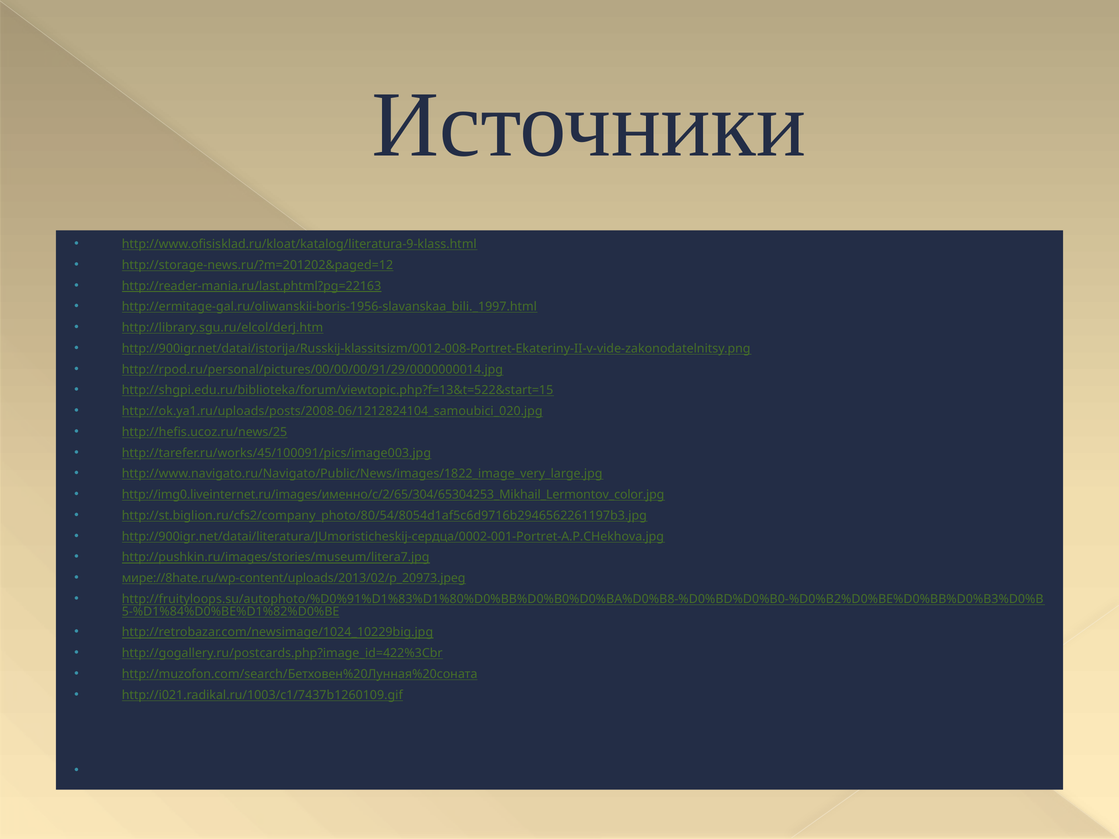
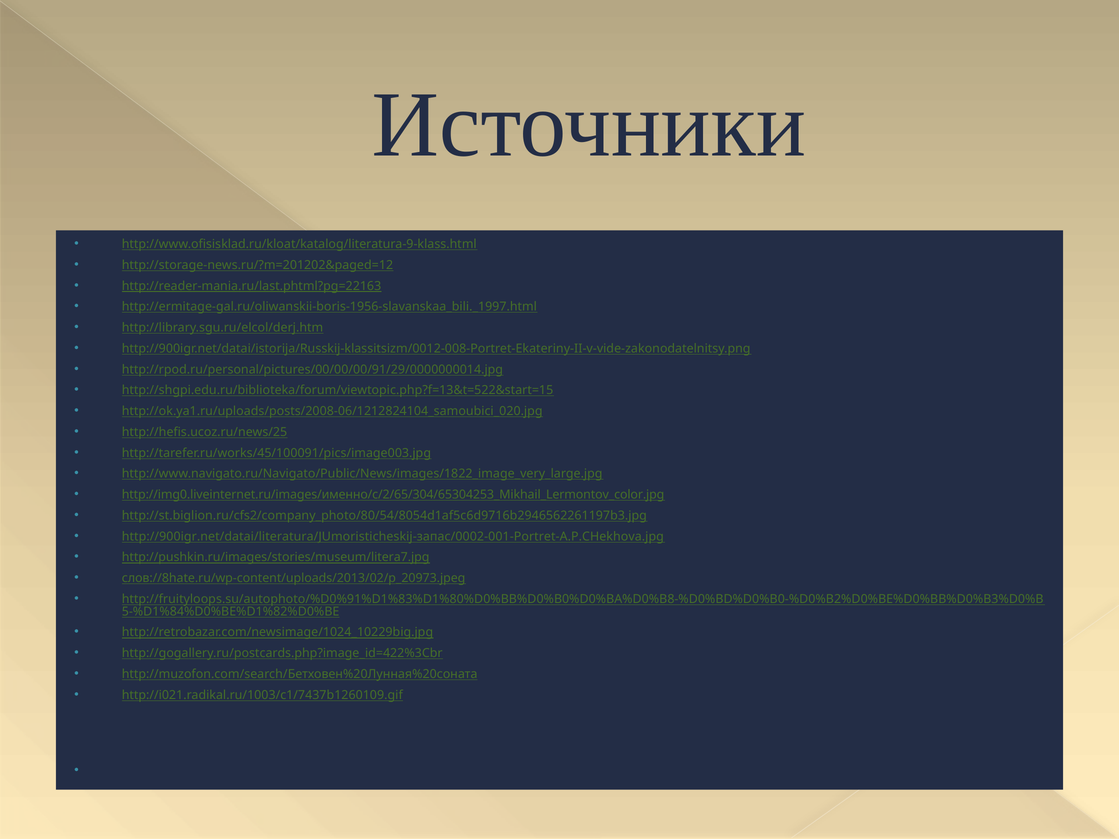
http://900igr.net/datai/literatura/JUmoristicheskij-сердца/0002-001-Portret-A.P.CHekhova.jpg: http://900igr.net/datai/literatura/JUmoristicheskij-сердца/0002-001-Portret-A.P.CHekhova.jpg -> http://900igr.net/datai/literatura/JUmoristicheskij-запас/0002-001-Portret-A.P.CHekhova.jpg (393, 537)
мире://8hate.ru/wp-content/uploads/2013/02/p_20973.jpeg: мире://8hate.ru/wp-content/uploads/2013/02/p_20973.jpeg -> слов://8hate.ru/wp-content/uploads/2013/02/p_20973.jpeg (294, 578)
